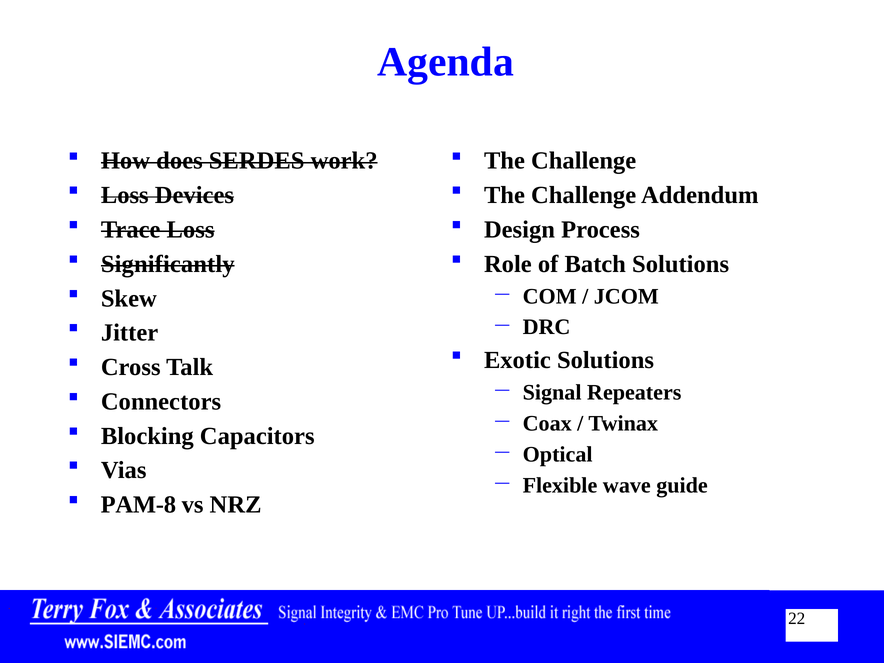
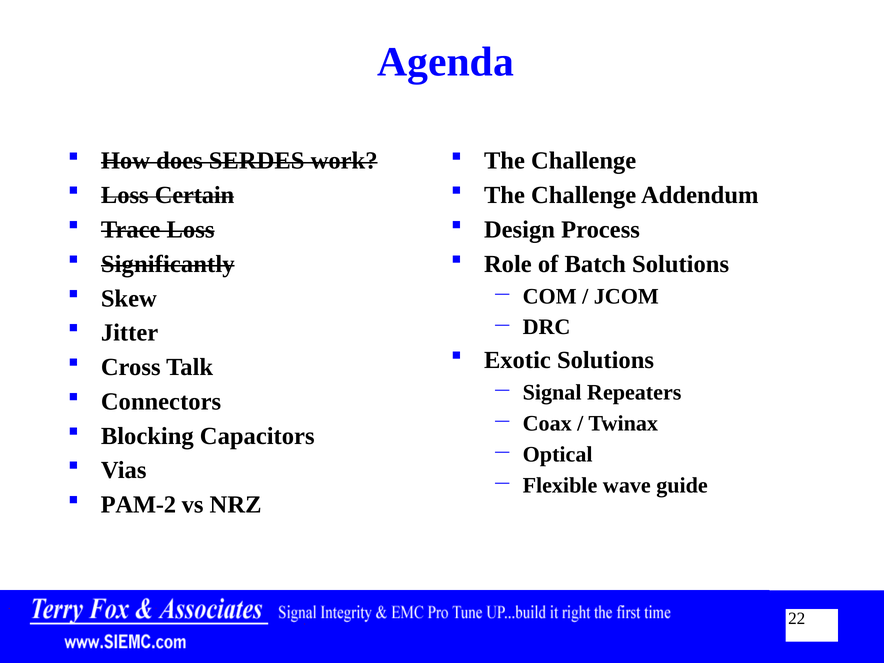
Devices: Devices -> Certain (194, 195)
PAM-8: PAM-8 -> PAM-2 (138, 505)
